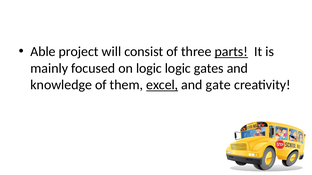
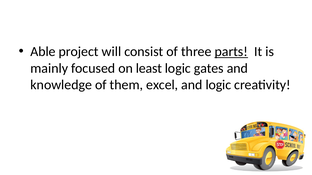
on logic: logic -> least (149, 68)
excel underline: present -> none (162, 85)
and gate: gate -> logic (218, 85)
